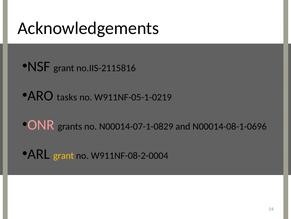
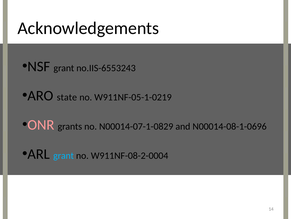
no.IIS-2115816: no.IIS-2115816 -> no.IIS-6553243 (106, 68)
tasks: tasks -> state (67, 97)
grant colour: yellow -> light blue (64, 155)
